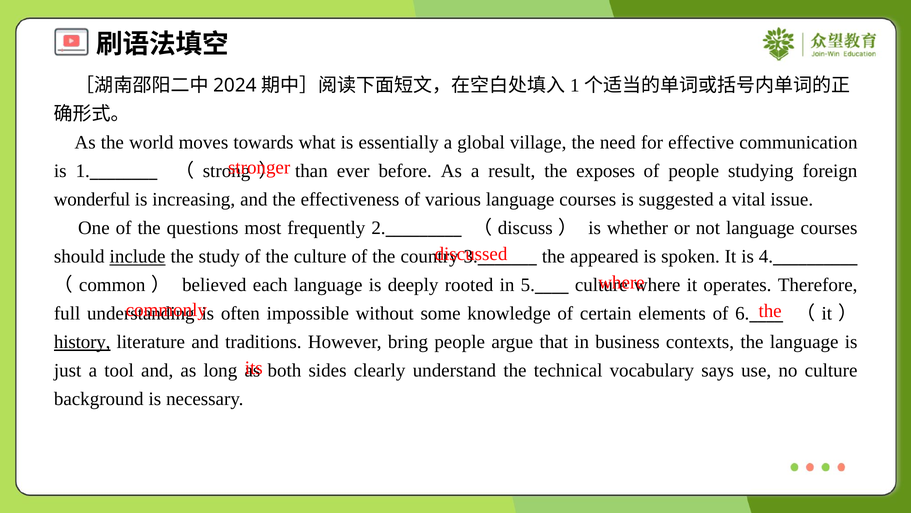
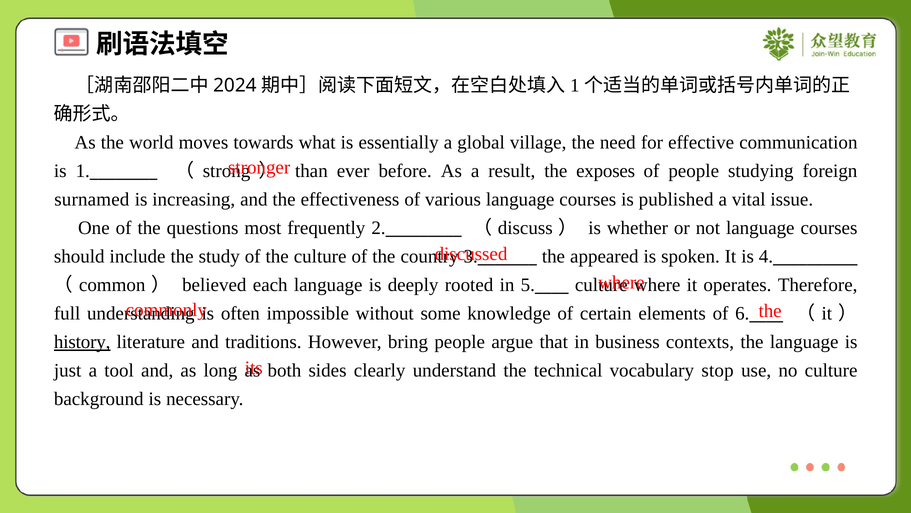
wonderful: wonderful -> surnamed (92, 199)
suggested: suggested -> published (676, 199)
include underline: present -> none (138, 256)
says: says -> stop (718, 370)
